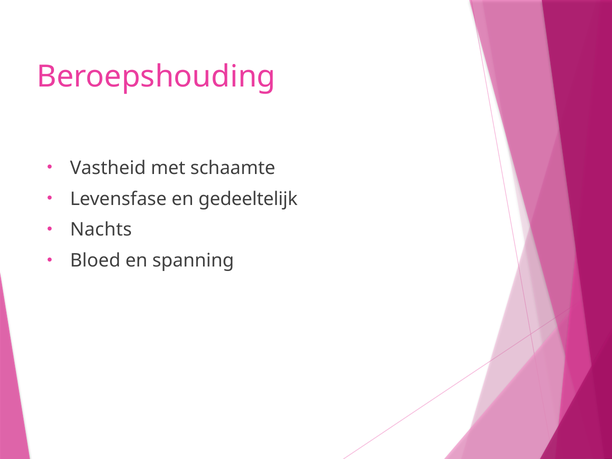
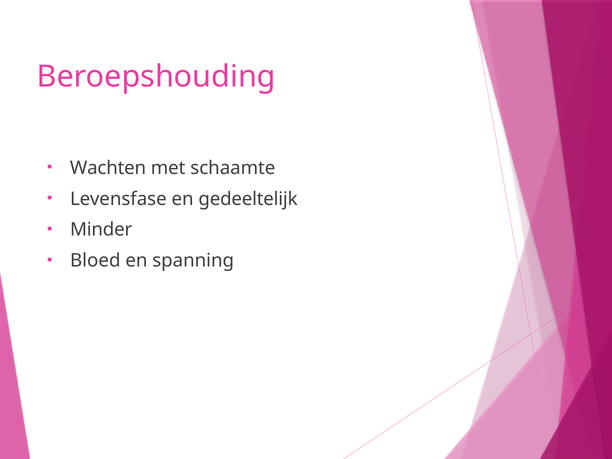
Vastheid: Vastheid -> Wachten (108, 168)
Nachts: Nachts -> Minder (101, 230)
